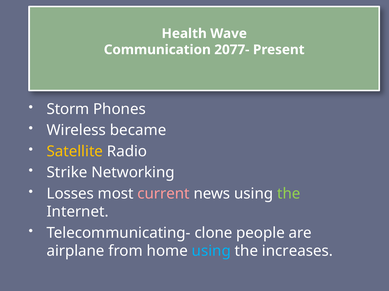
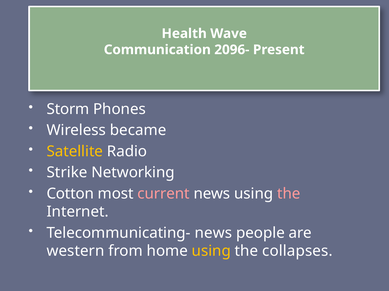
2077-: 2077- -> 2096- (232, 50)
Losses: Losses -> Cotton (70, 194)
the colour: light green -> pink (289, 194)
Telecommunicating- clone: clone -> news (213, 233)
airplane: airplane -> western (75, 252)
using colour: light blue -> yellow (211, 252)
increases: increases -> collapses (297, 252)
